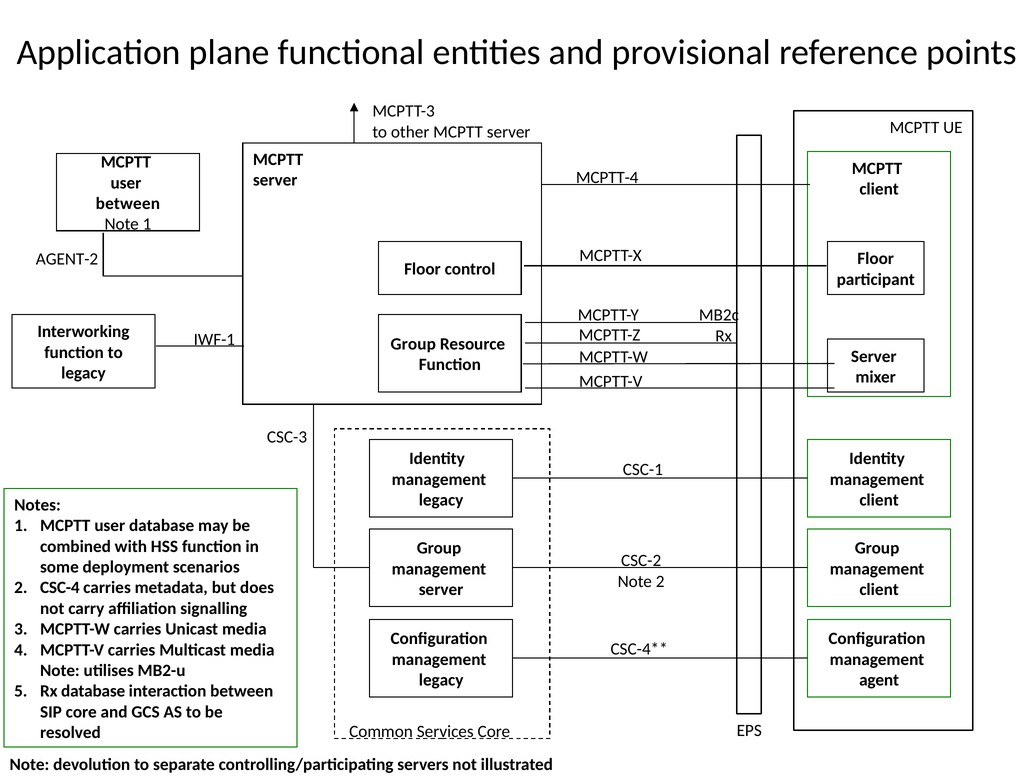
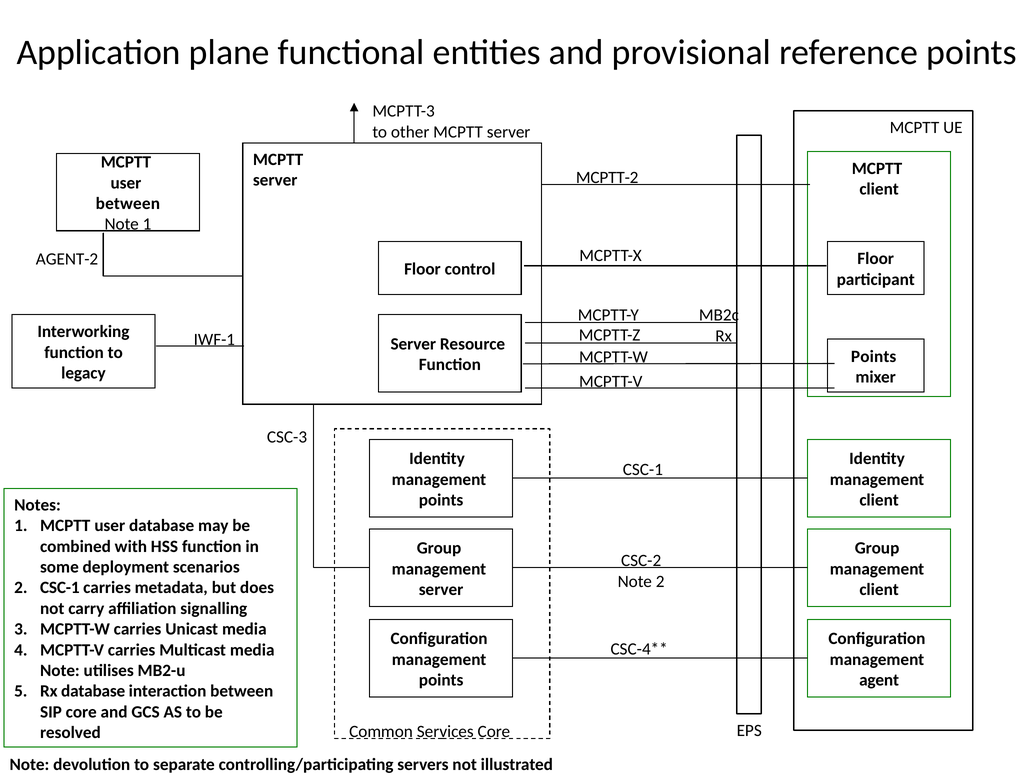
MCPTT-4: MCPTT-4 -> MCPTT-2 (607, 178)
Group: Group -> Server (413, 344)
Server: Server -> Points (874, 356)
legacy: legacy -> points (441, 500)
2 CSC-4: CSC-4 -> CSC-1 (60, 587)
legacy: legacy -> points (441, 680)
